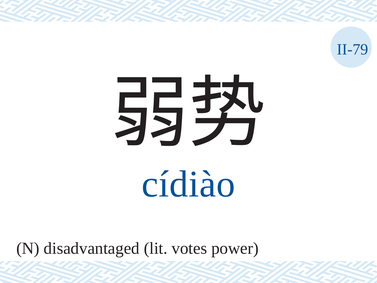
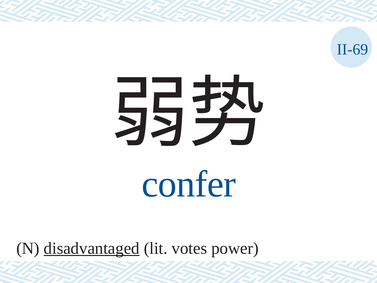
II-79: II-79 -> II-69 (353, 49)
cídiào: cídiào -> confer (189, 184)
disadvantaged underline: none -> present (92, 248)
